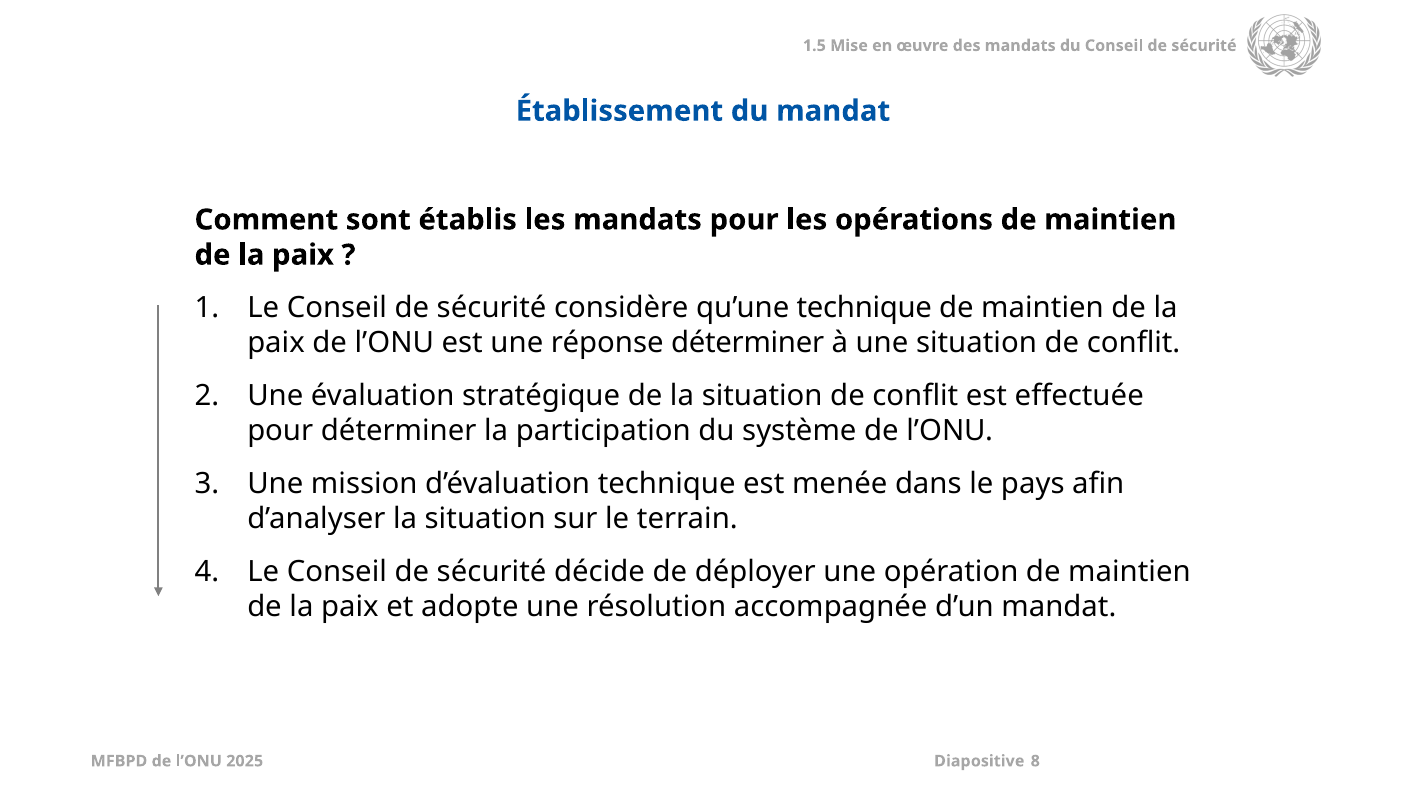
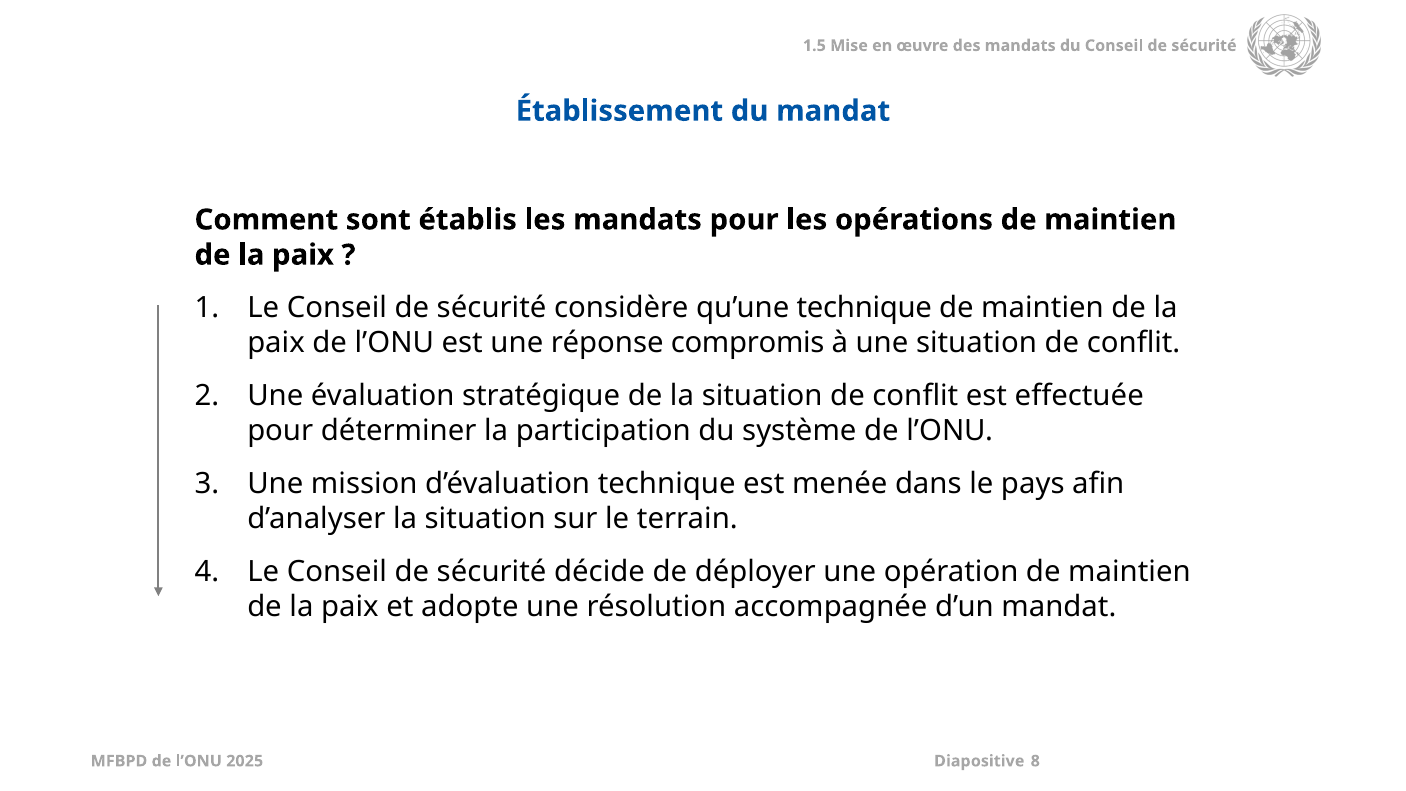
réponse déterminer: déterminer -> compromis (748, 343)
